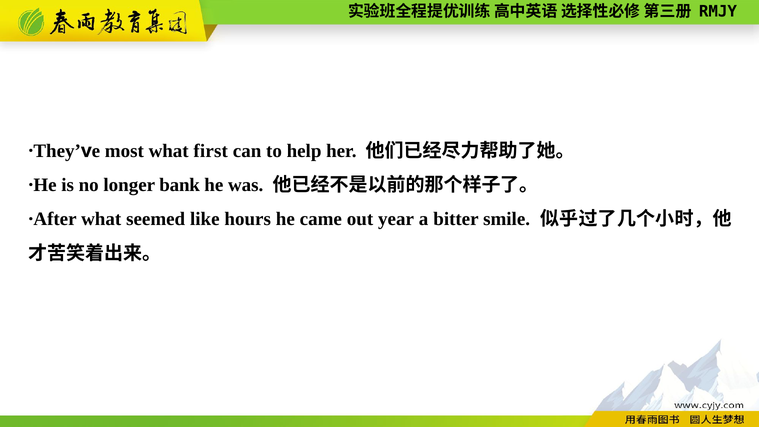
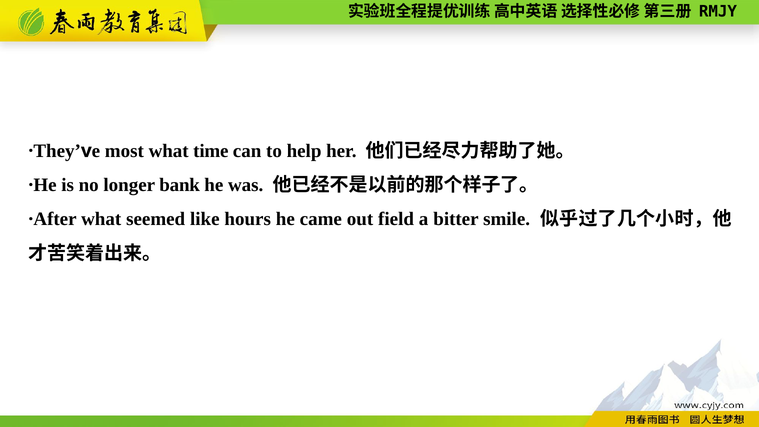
first: first -> time (211, 151)
year: year -> field (396, 219)
